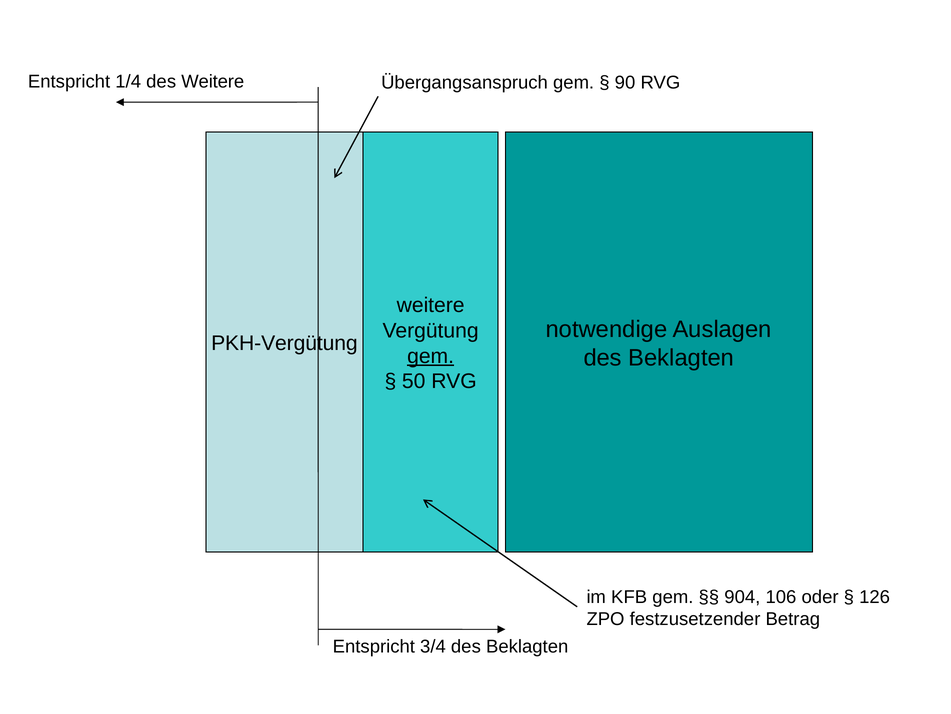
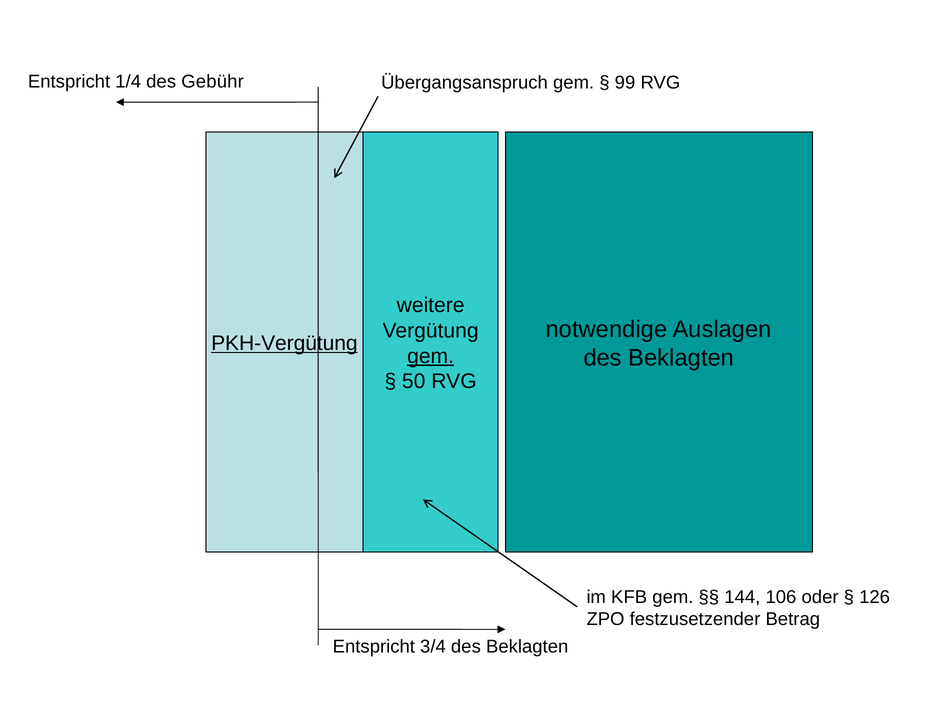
des Weitere: Weitere -> Gebühr (213, 82)
90: 90 -> 99 (625, 82)
PKH-Vergütung underline: none -> present (284, 343)
904: 904 -> 144 (742, 596)
